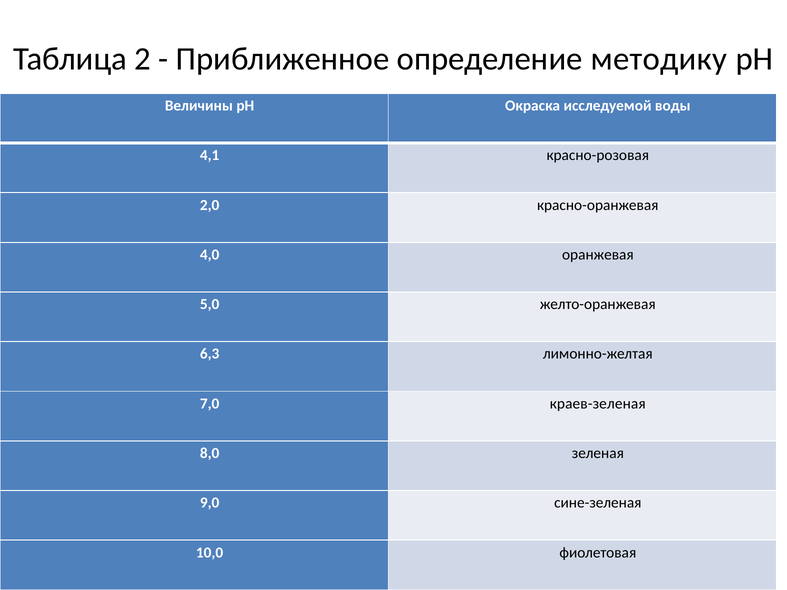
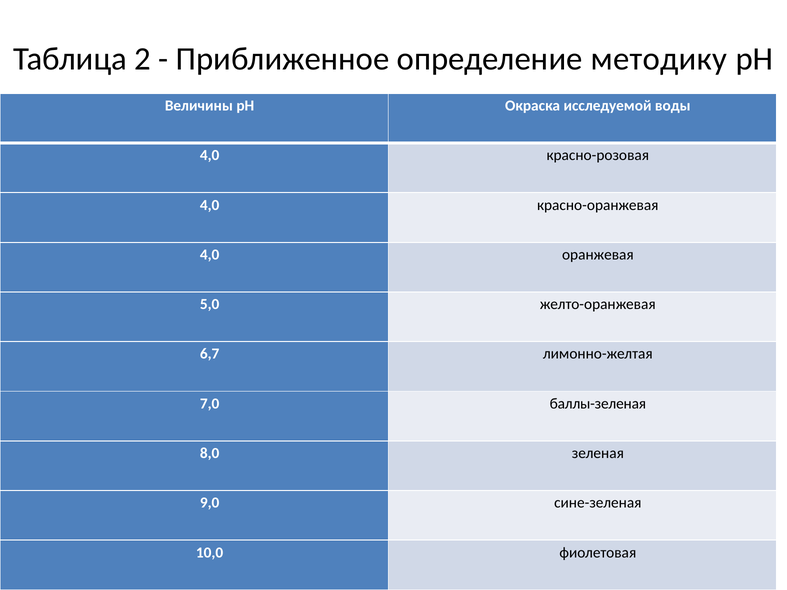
4,1: 4,1 -> 4,0 (210, 155)
2,0: 2,0 -> 4,0 (210, 205)
6,3: 6,3 -> 6,7 (210, 354)
краев-зеленая: краев-зеленая -> баллы-зеленая (598, 404)
